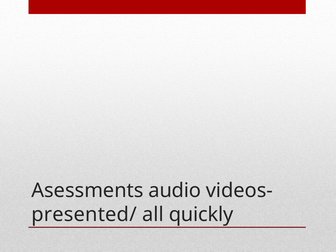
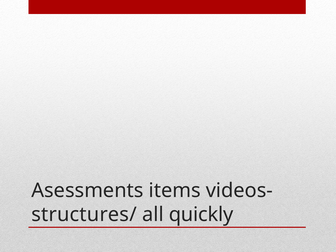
audio: audio -> items (175, 190)
presented/: presented/ -> structures/ (84, 214)
